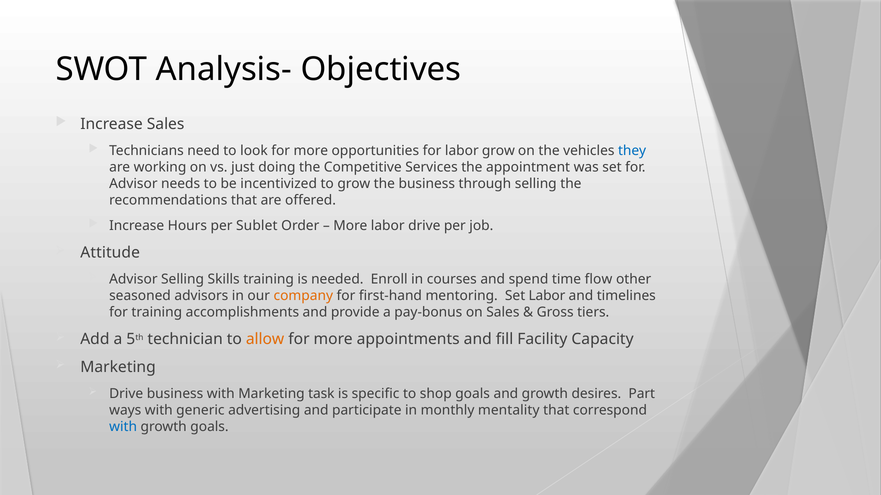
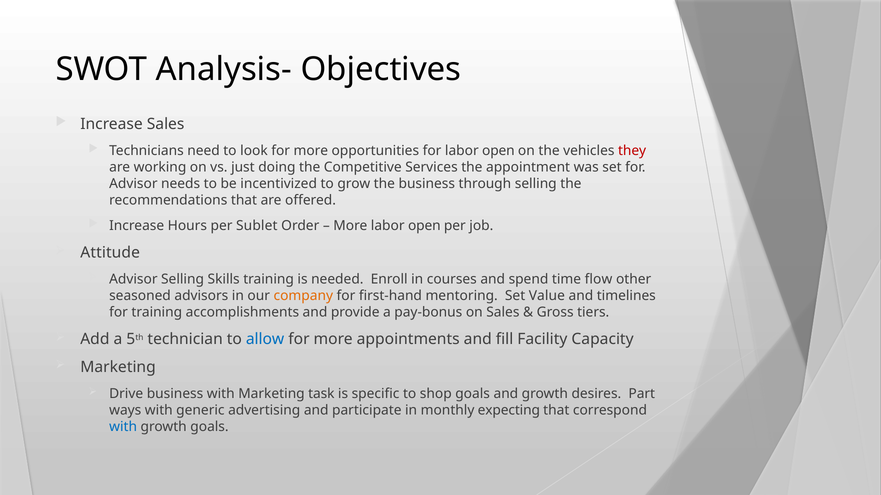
for labor grow: grow -> open (498, 151)
they colour: blue -> red (632, 151)
More labor drive: drive -> open (424, 226)
Set Labor: Labor -> Value (547, 296)
allow colour: orange -> blue (265, 340)
mentality: mentality -> expecting (509, 411)
